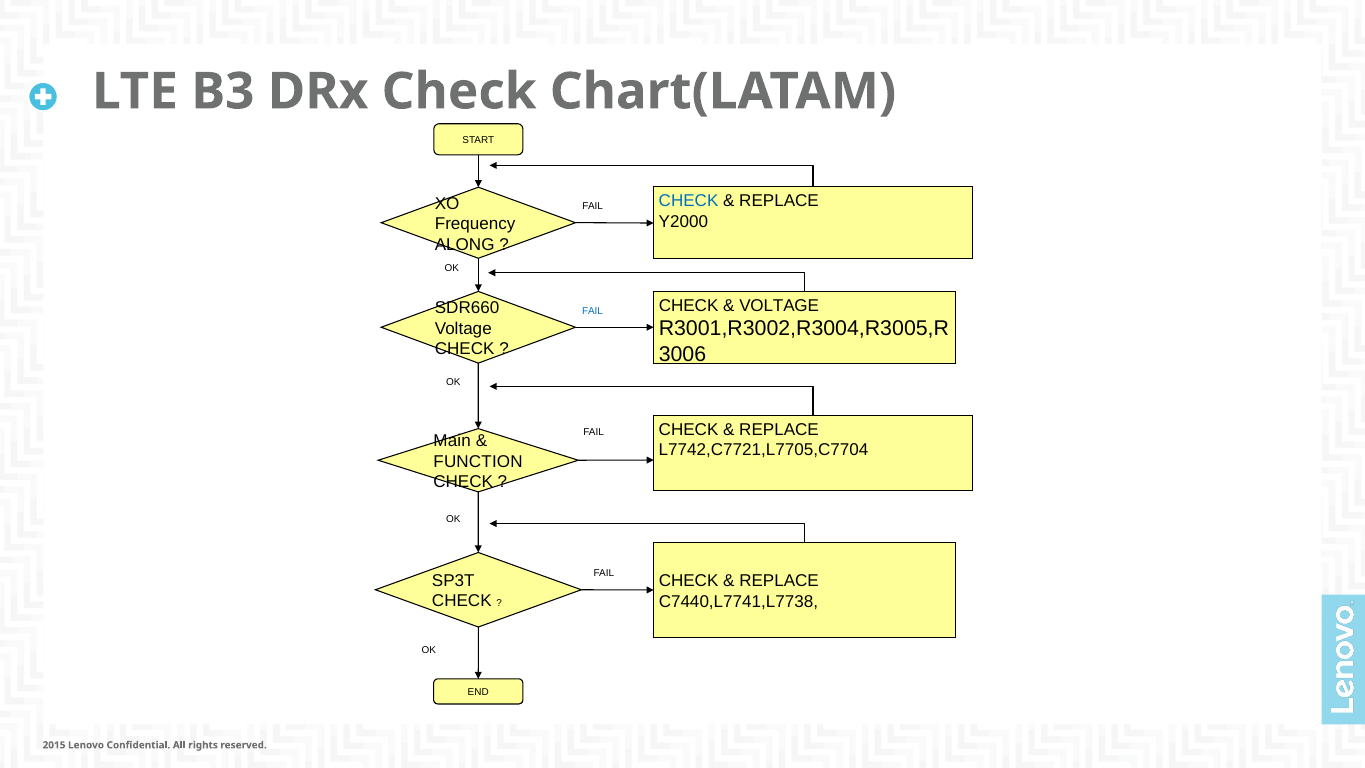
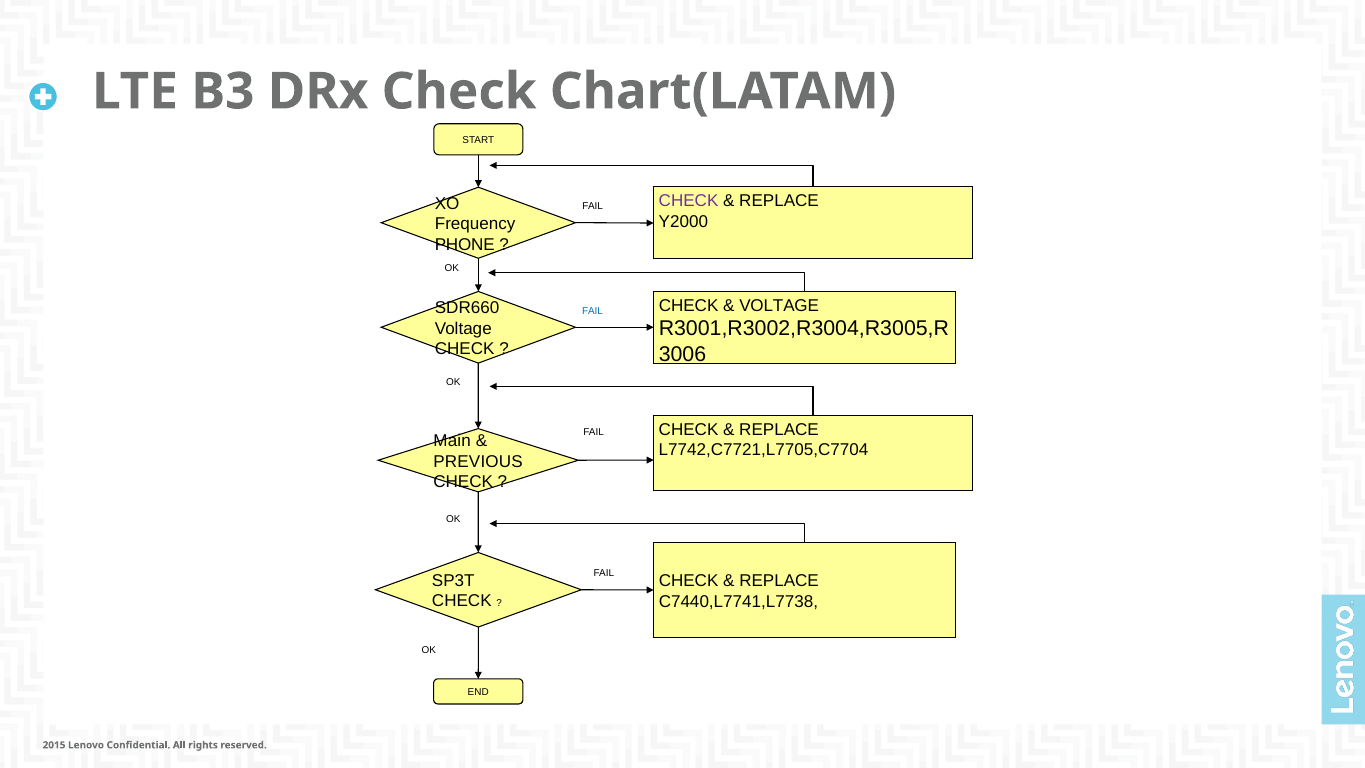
CHECK colour: blue -> purple (689, 201)
ALONG: ALONG -> PHONE (465, 244)
FUNCTION: FUNCTION -> PREVIOUS (478, 461)
